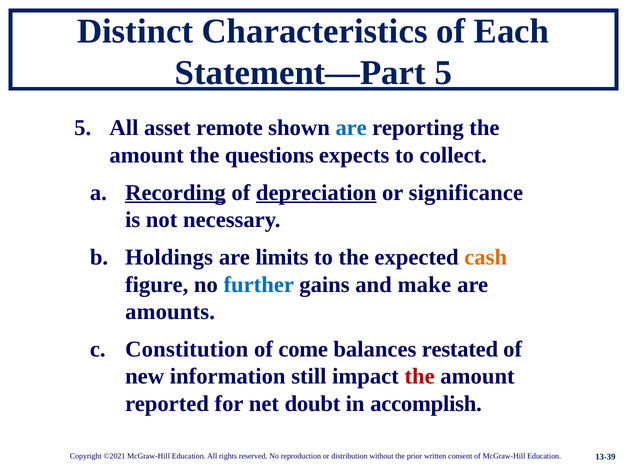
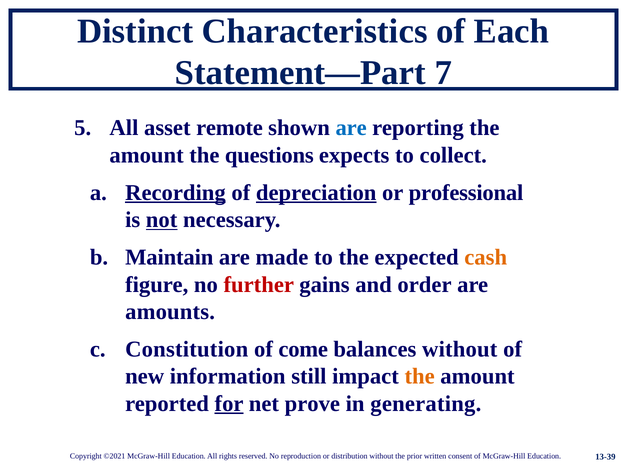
Statement—Part 5: 5 -> 7 (443, 73)
significance: significance -> professional (466, 193)
not underline: none -> present (162, 220)
Holdings: Holdings -> Maintain (169, 258)
limits: limits -> made (282, 258)
further colour: blue -> red (259, 285)
make: make -> order (425, 285)
balances restated: restated -> without (460, 350)
the colour: red -> orange (420, 377)
for underline: none -> present (229, 404)
doubt: doubt -> prove (312, 404)
accomplish: accomplish -> generating (426, 404)
